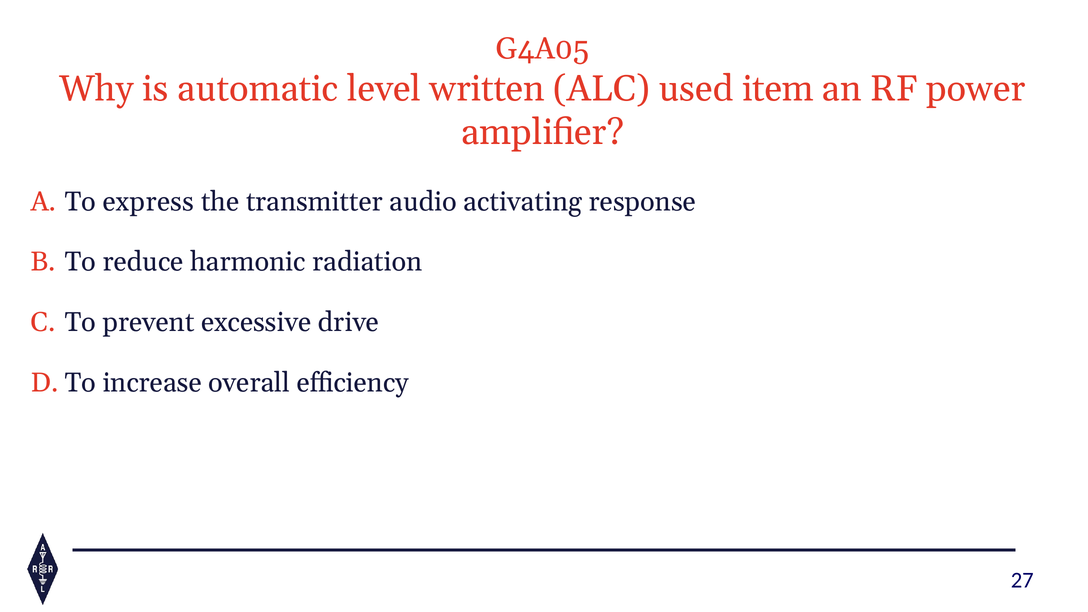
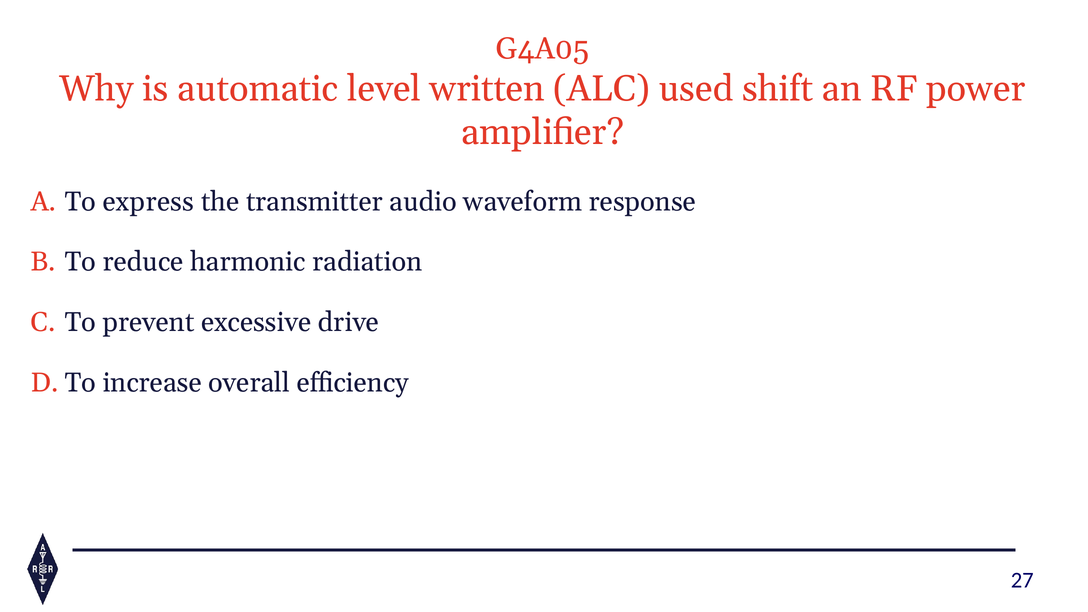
item: item -> shift (778, 89)
activating: activating -> waveform (523, 202)
